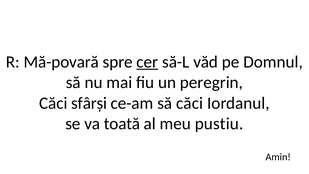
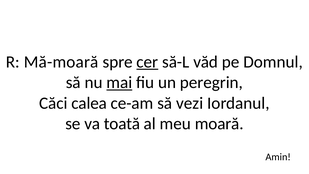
Mă-povară: Mă-povară -> Mă-moară (61, 62)
mai underline: none -> present (119, 82)
sfârși: sfârși -> calea (89, 103)
să căci: căci -> vezi (190, 103)
pustiu: pustiu -> moară (219, 124)
